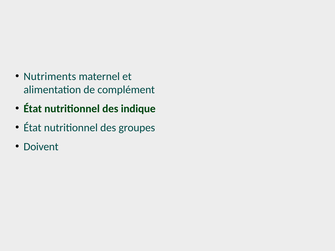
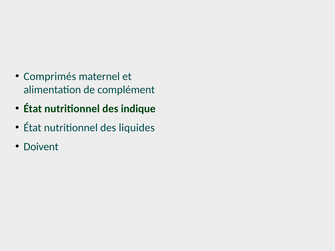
Nutriments: Nutriments -> Comprimés (50, 76)
groupes: groupes -> liquides (137, 128)
